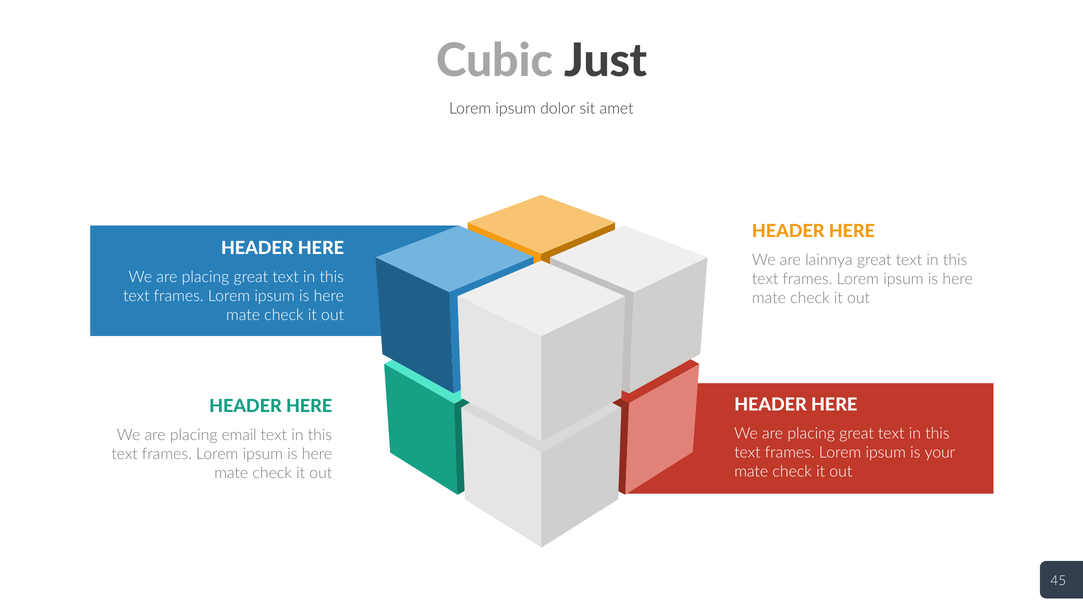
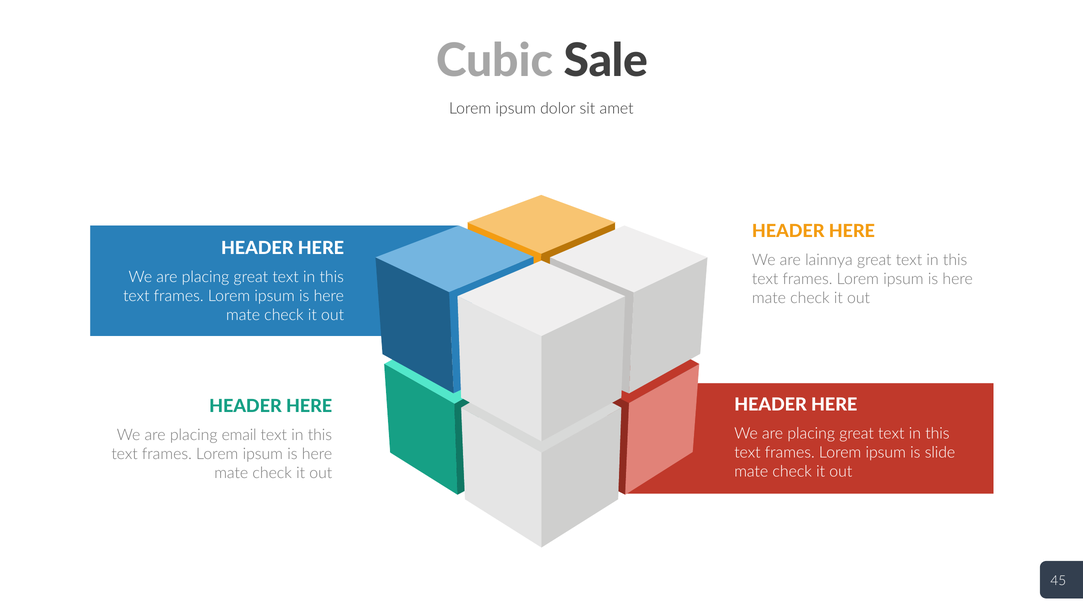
Just: Just -> Sale (606, 61)
your: your -> slide (940, 452)
